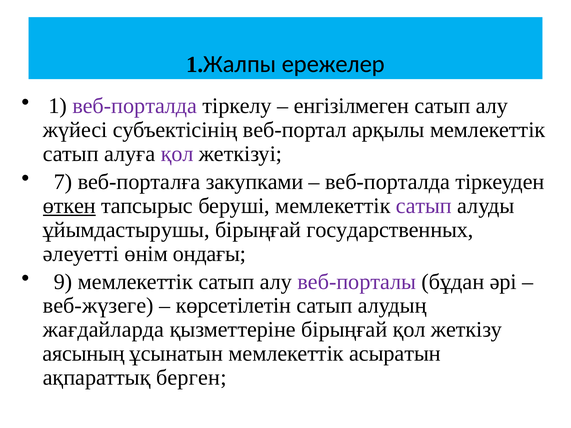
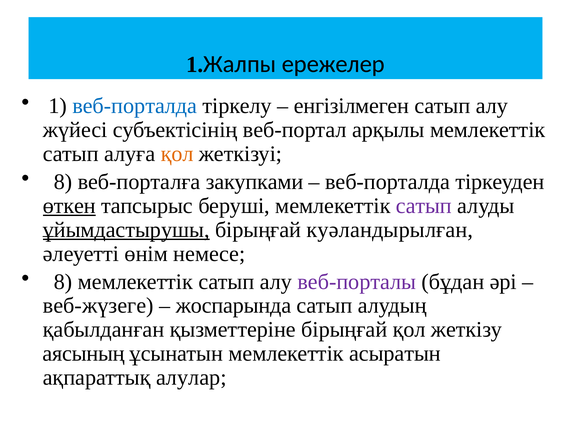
веб-порталда colour: purple -> blue (135, 106)
қол colour: purple -> orange (177, 154)
7: 7 -> 8 (63, 182)
ұйымдастырушы underline: none -> present (126, 230)
государственных: государственных -> куәландырылған (390, 230)
ондағы: ондағы -> немесе (209, 254)
9: 9 -> 8 (63, 282)
көрсетілетін: көрсетілетін -> жоспарында (234, 306)
жағдайларда: жағдайларда -> қабылданған (104, 330)
берген: берген -> алулар (191, 378)
